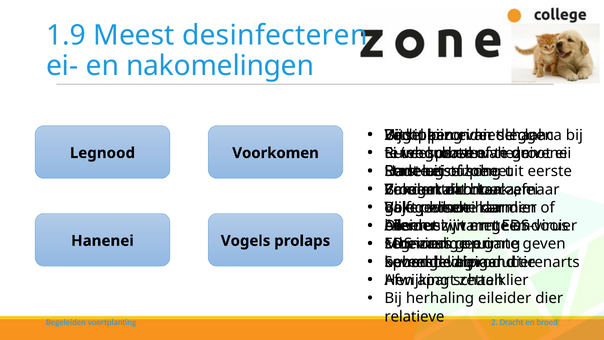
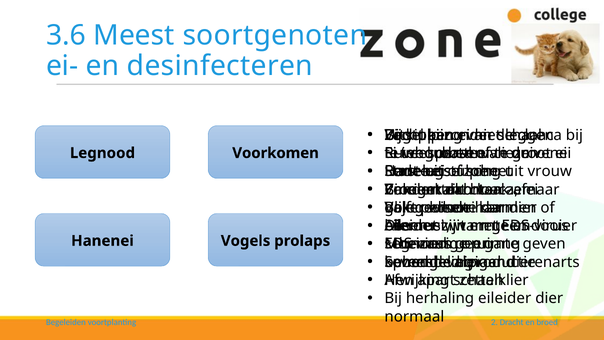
1.9: 1.9 -> 3.6 (66, 35)
desinfecteren: desinfecteren -> soortgenoten (275, 35)
nakomelingen: nakomelingen -> desinfecteren (220, 66)
eerste: eerste -> vrouw (550, 171)
relatieve: relatieve -> normaal (414, 316)
